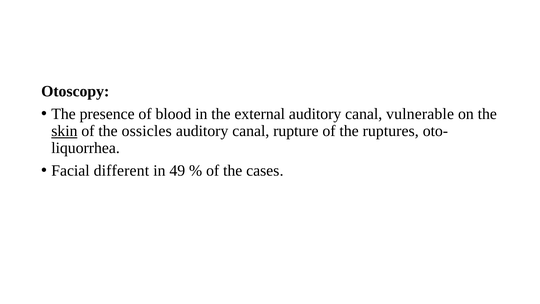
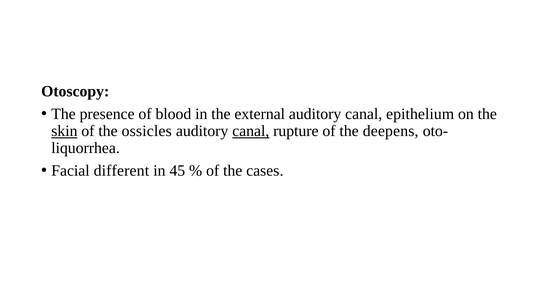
vulnerable: vulnerable -> epithelium (420, 114)
canal underline: none -> present (251, 131)
ruptures: ruptures -> deepens (391, 131)
49: 49 -> 45 (177, 171)
